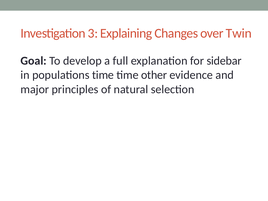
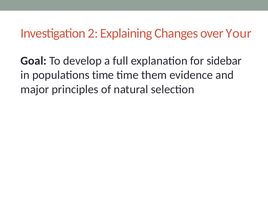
3: 3 -> 2 (93, 33)
Twin: Twin -> Your (239, 33)
other: other -> them (154, 75)
